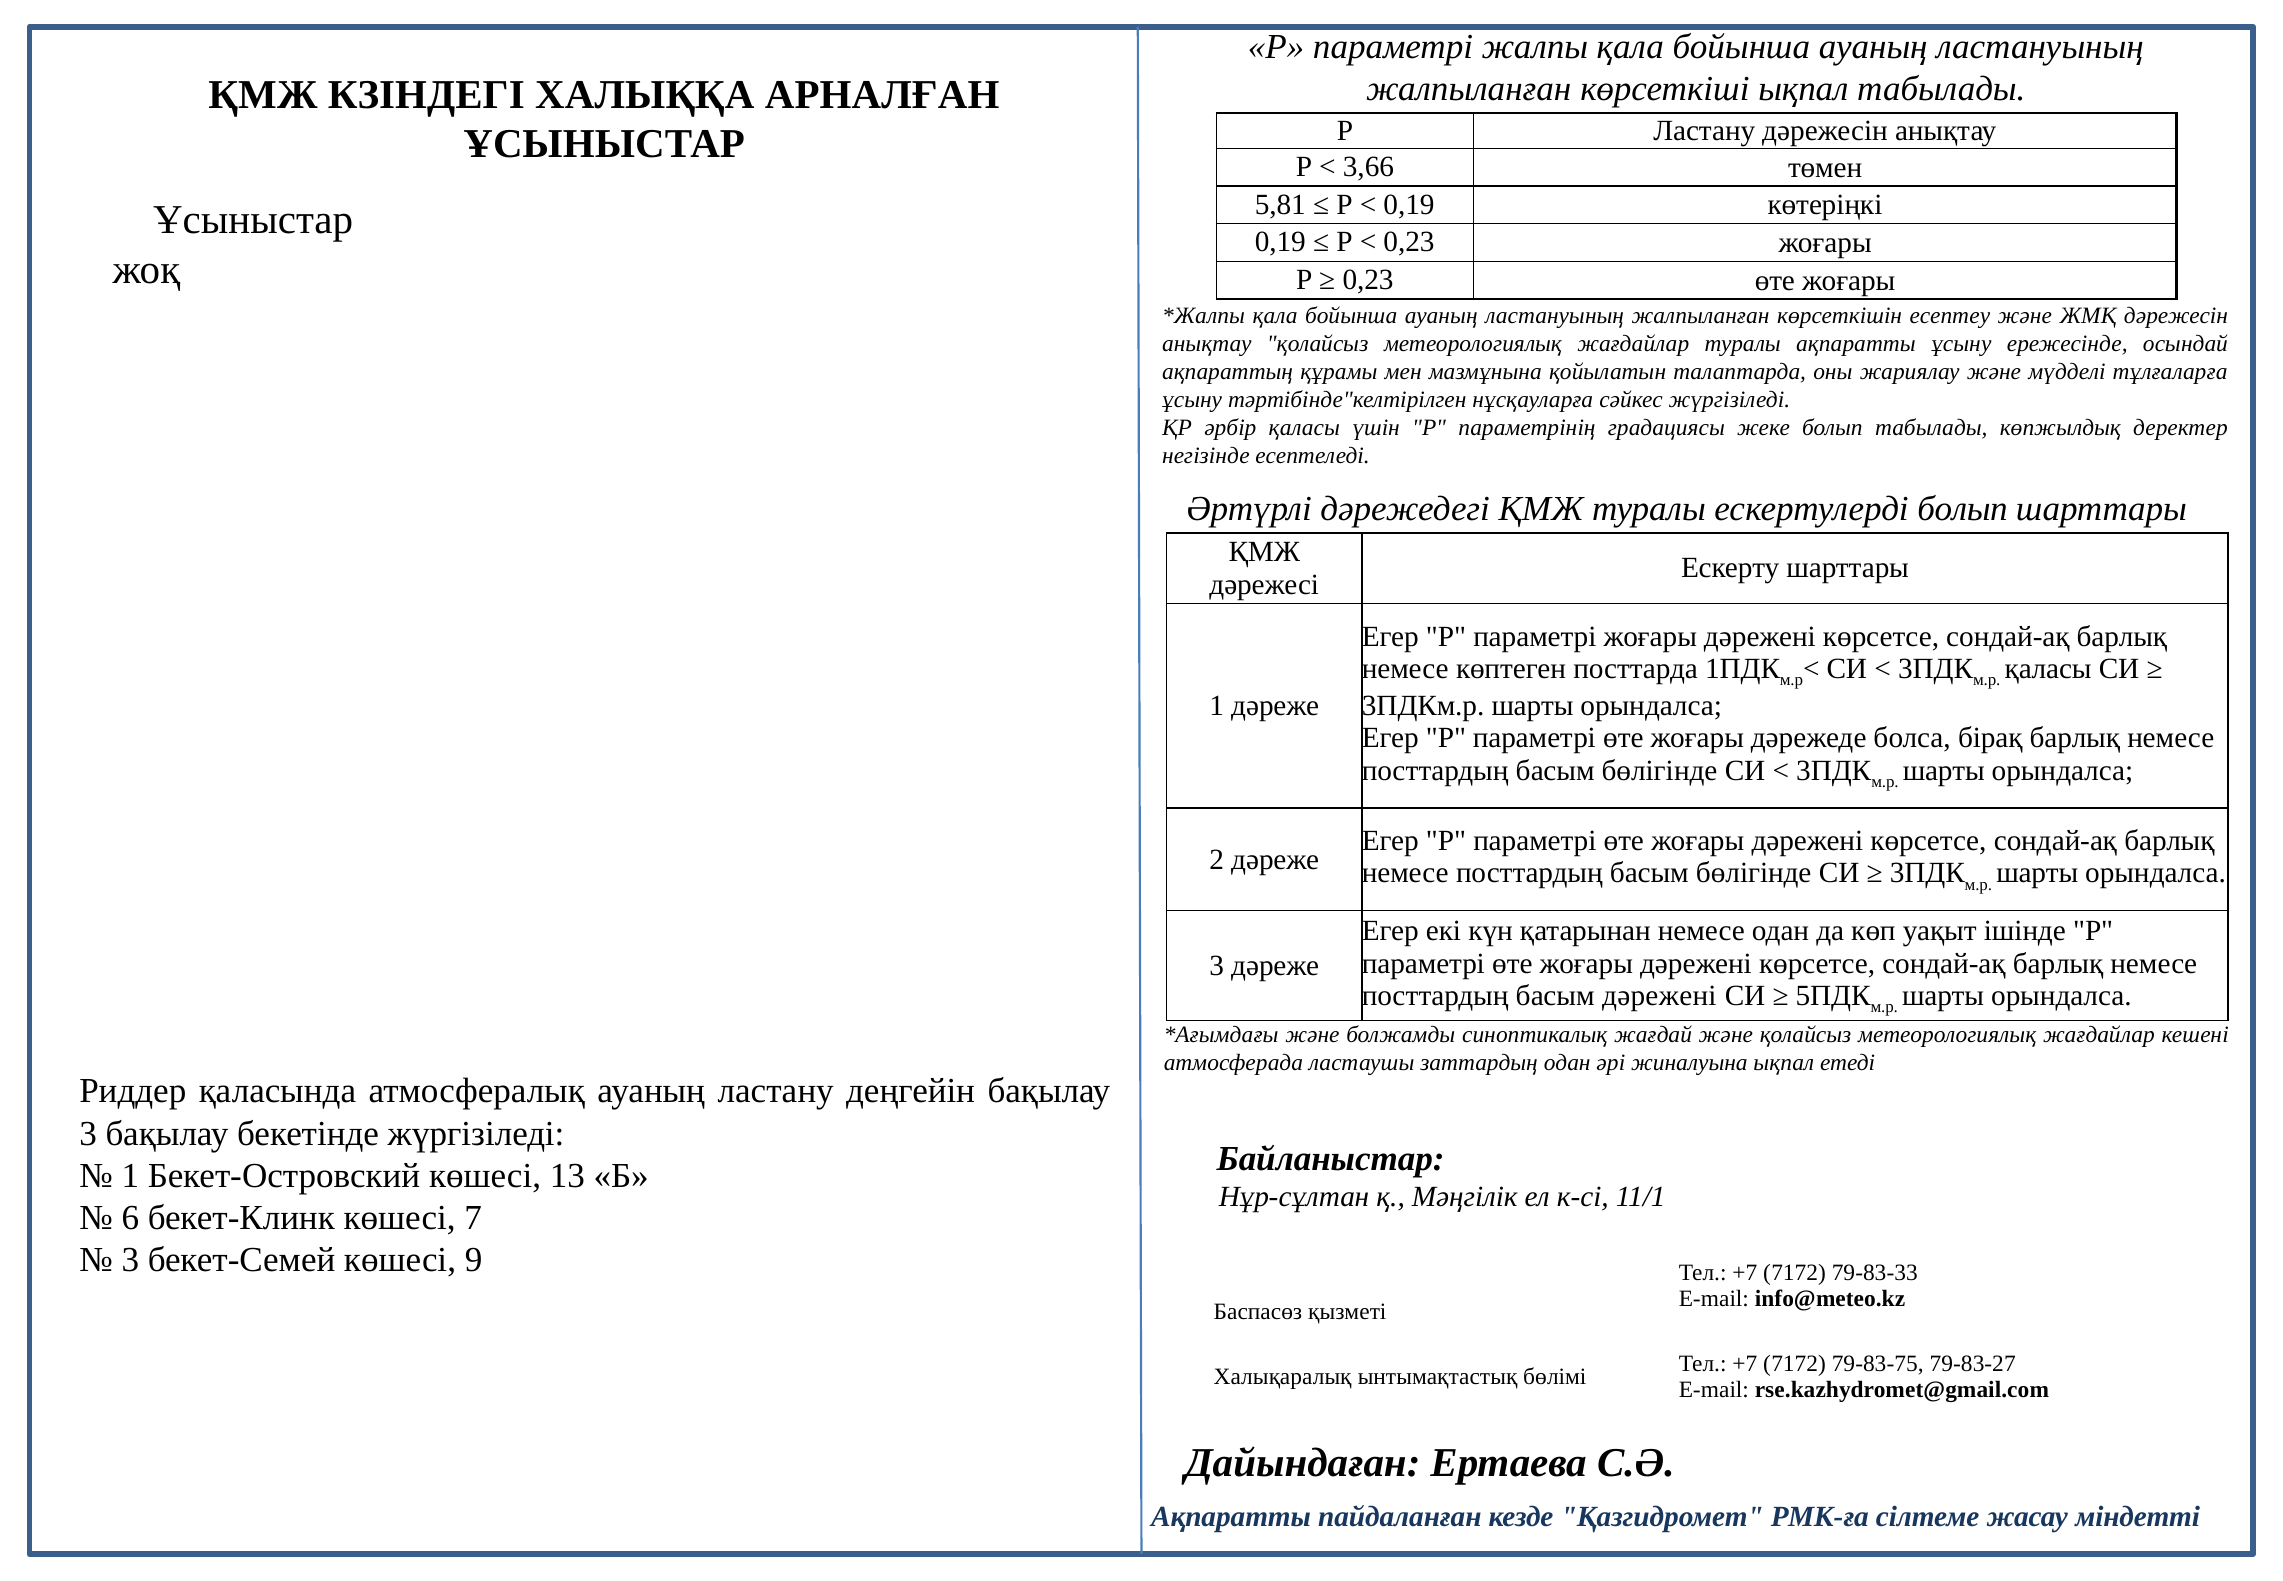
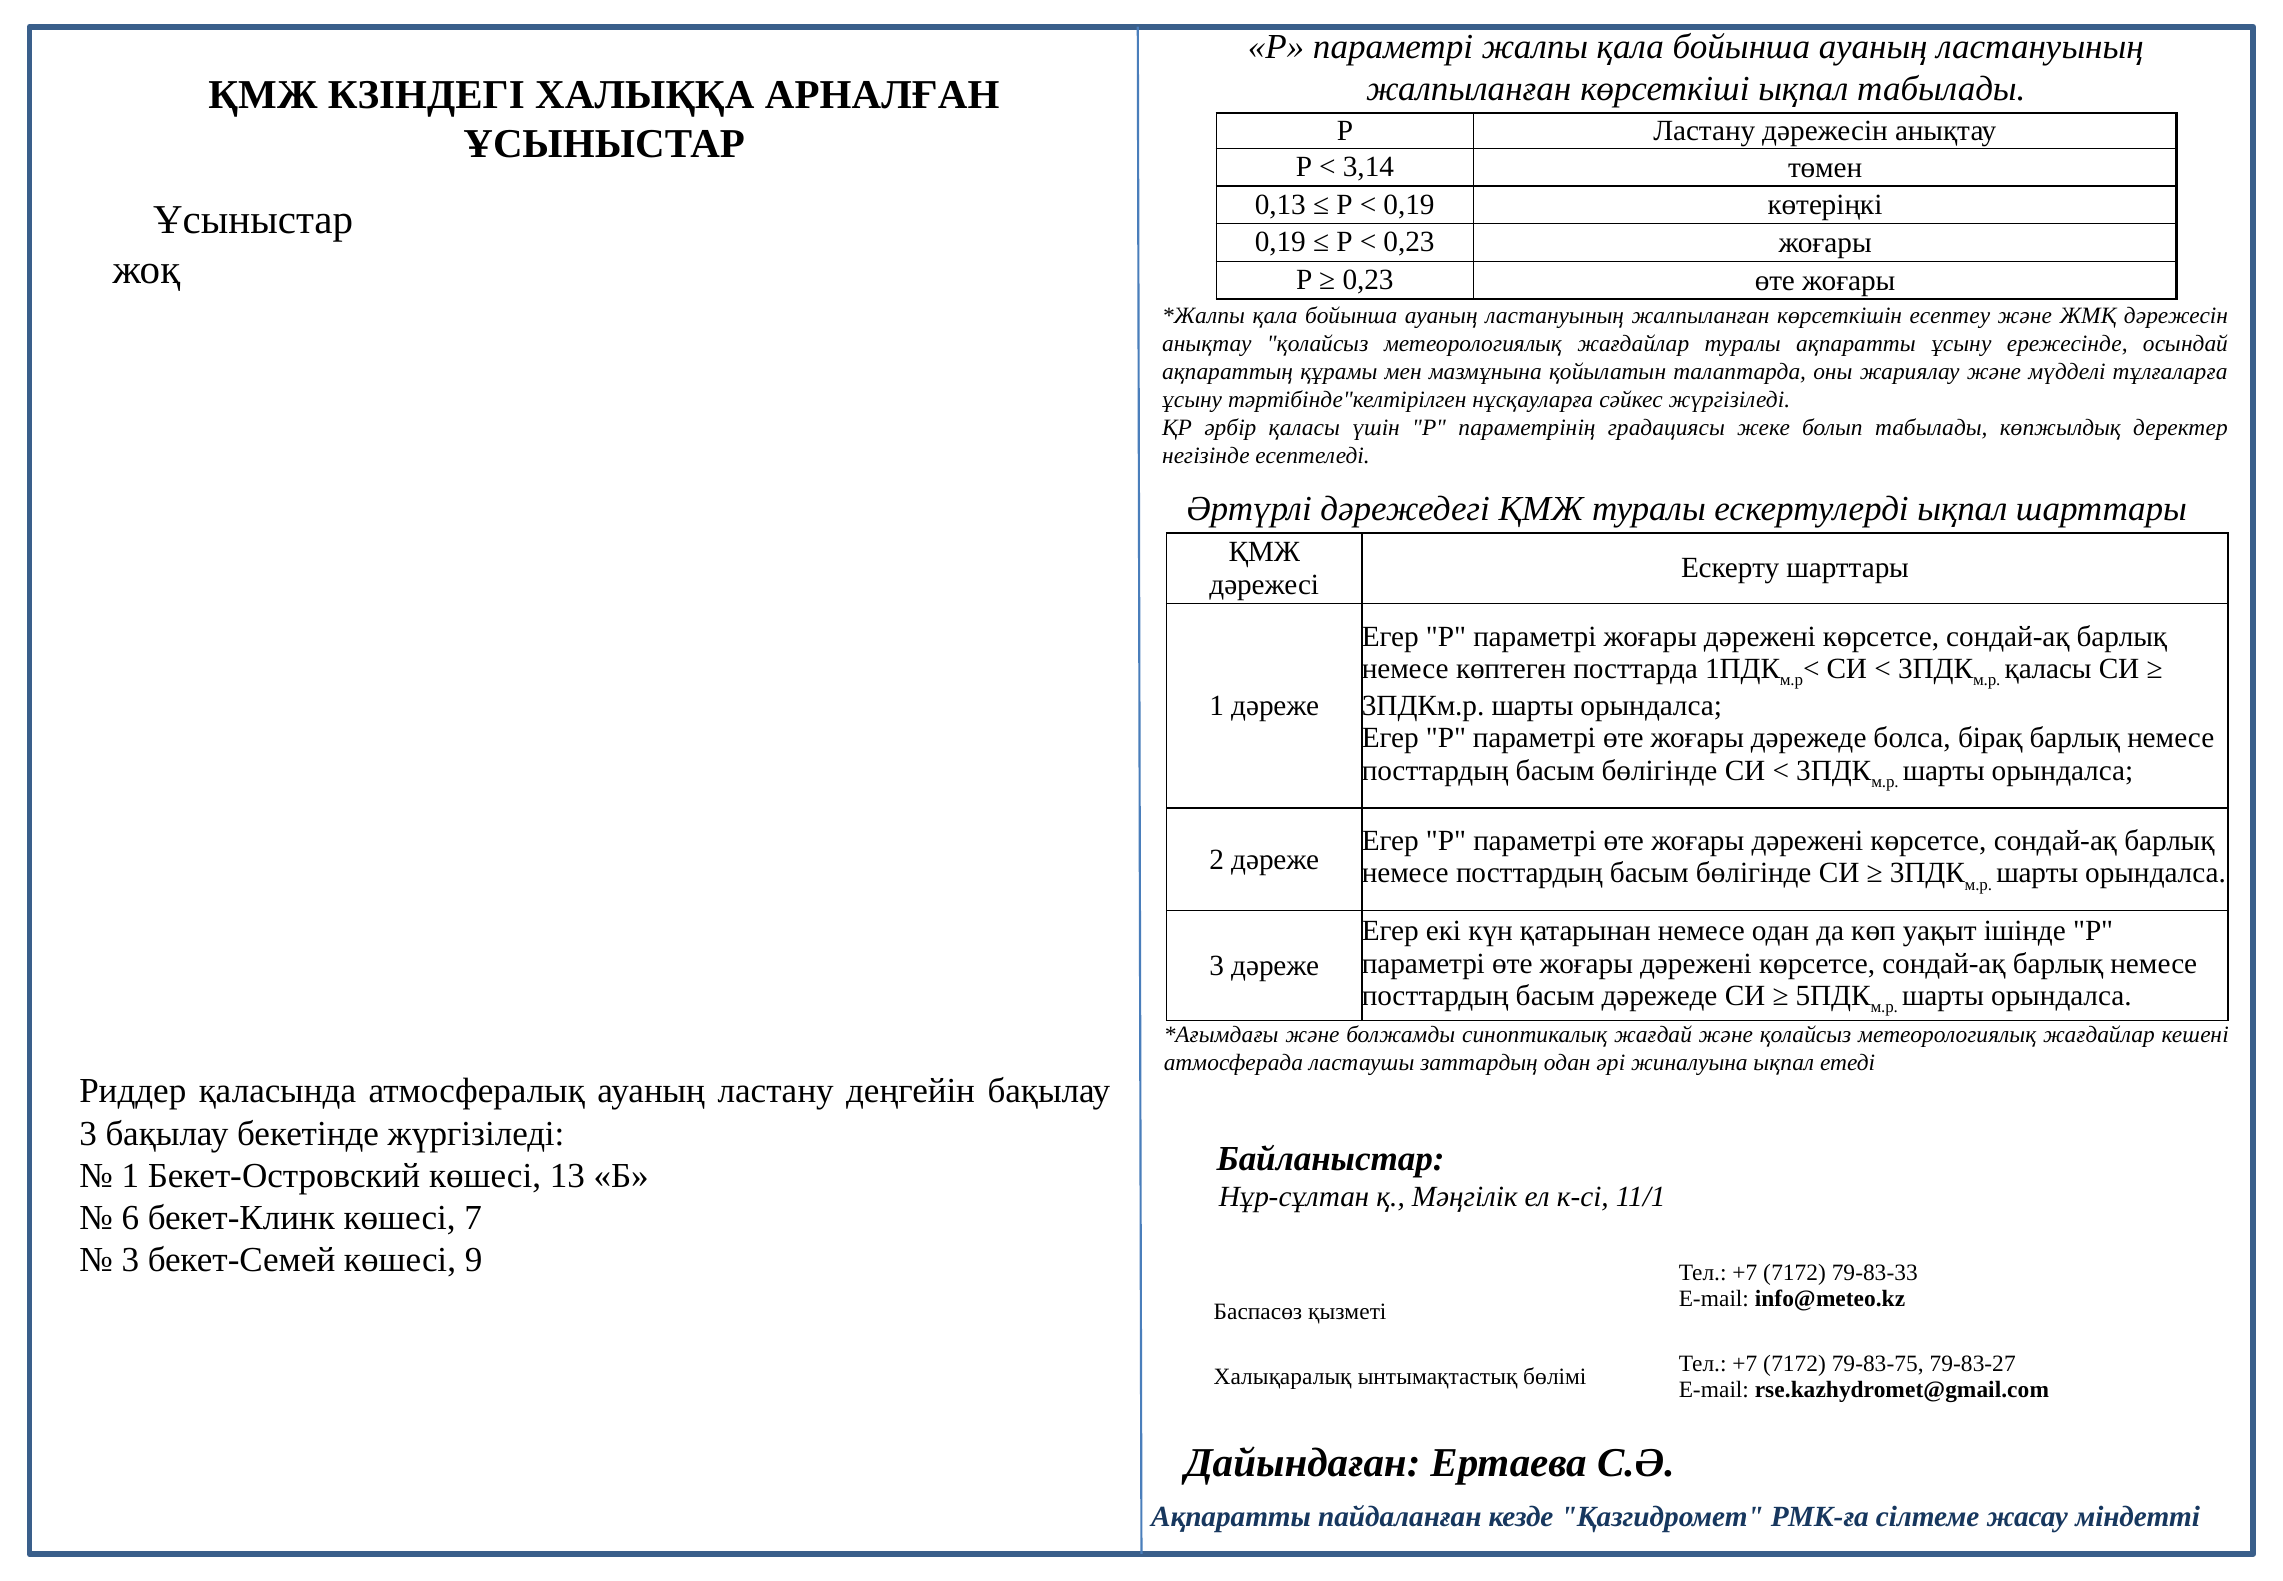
3,66: 3,66 -> 3,14 (1368, 167)
5,81: 5,81 -> 0,13 (1280, 205)
ескертулерді болып: болып -> ықпал (1962, 509)
басым дәрежені: дәрежені -> дәрежеде (1660, 995)
